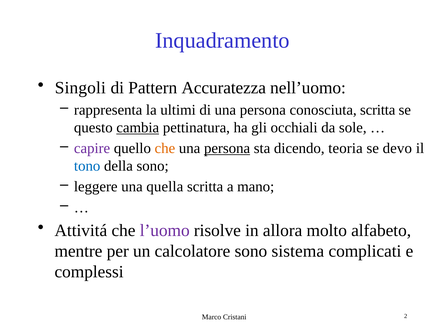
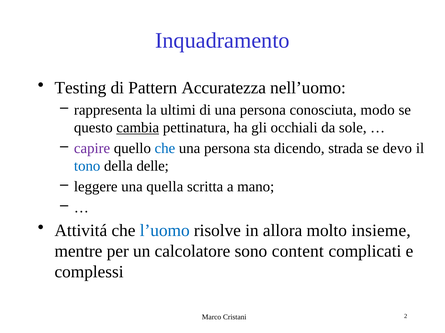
Singoli: Singoli -> Testing (80, 88)
conosciuta scritta: scritta -> modo (378, 110)
che colour: orange -> blue (165, 149)
persona underline: present -> none (227, 149)
teoria: teoria -> strada (346, 149)
della sono: sono -> delle (153, 166)
l’uomo colour: purple -> blue (165, 231)
alfabeto: alfabeto -> insieme (381, 231)
sistema: sistema -> content (298, 252)
